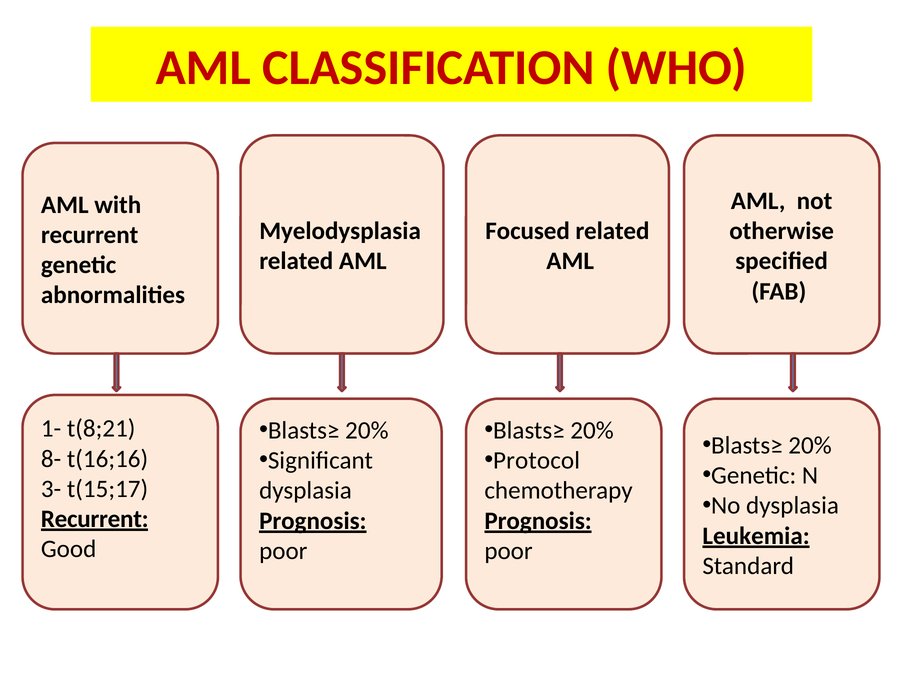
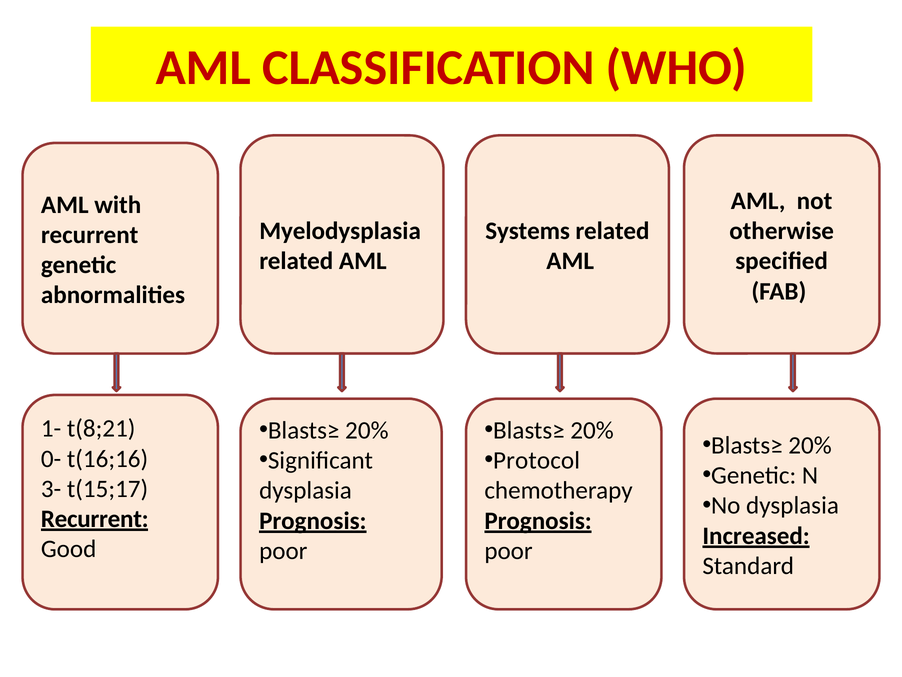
Focused: Focused -> Systems (528, 231)
8-: 8- -> 0- (51, 458)
Leukemia: Leukemia -> Increased (756, 535)
